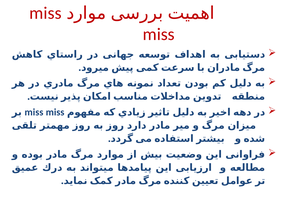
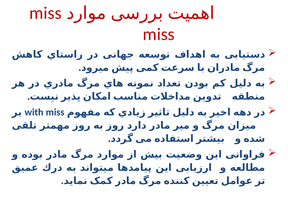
miss: miss -> with (34, 112)
